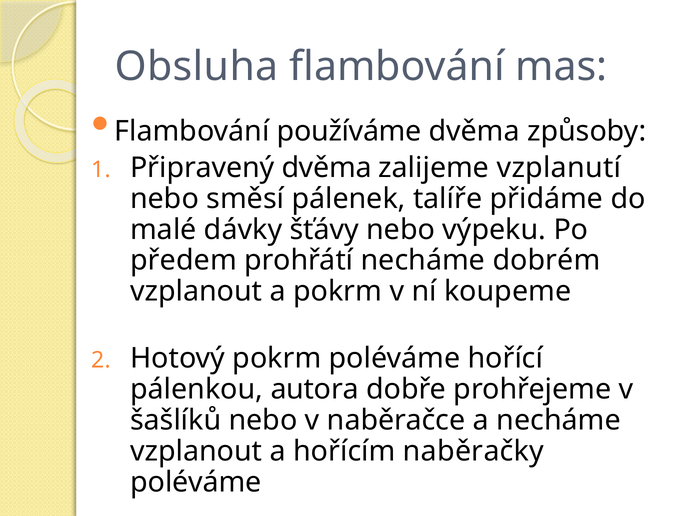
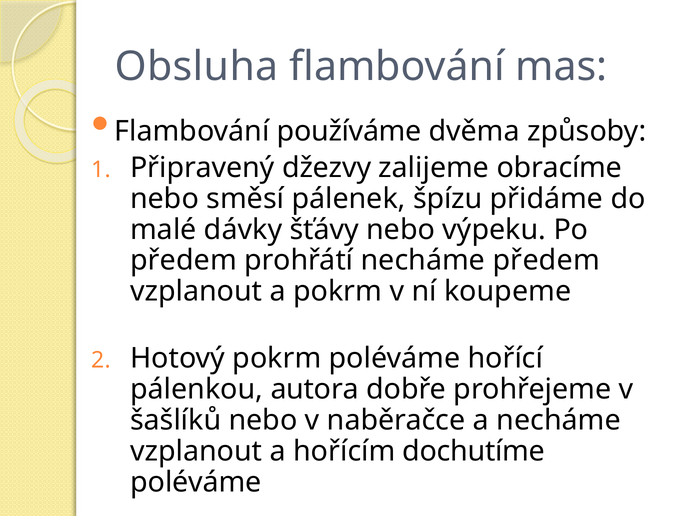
Připravený dvěma: dvěma -> džezvy (327, 168)
vzplanutí: vzplanutí -> obracíme (559, 168)
talíře: talíře -> špízu (448, 199)
necháme dobrém: dobrém -> předem (546, 261)
naběračky: naběračky -> dochutíme (474, 451)
